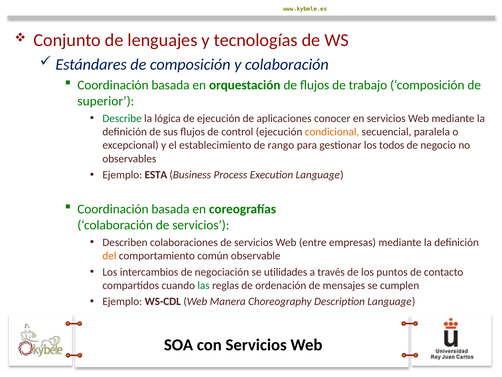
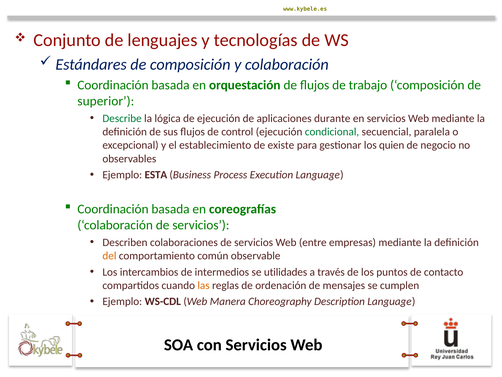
conocer: conocer -> durante (332, 118)
condicional colour: orange -> green (332, 132)
rango: rango -> existe (281, 145)
todos: todos -> quien (392, 145)
negociación: negociación -> intermedios (222, 272)
las colour: green -> orange (204, 285)
